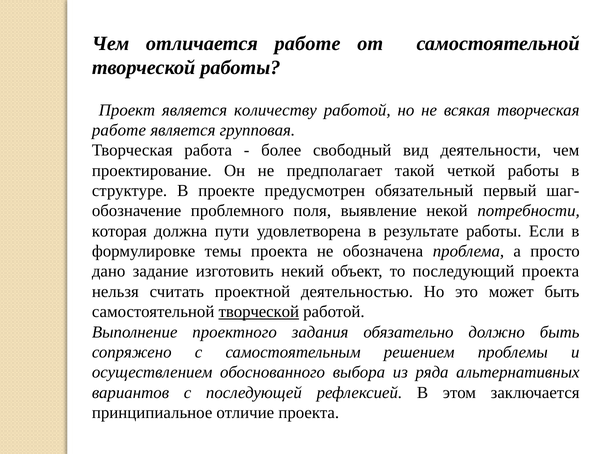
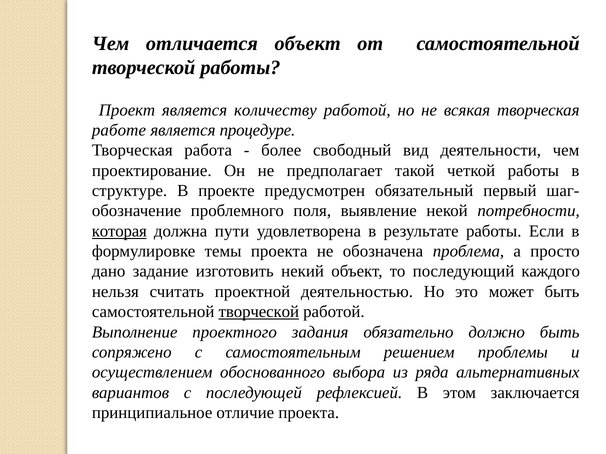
отличается работе: работе -> объект (308, 44)
групповая: групповая -> процедуре (257, 130)
которая underline: none -> present (119, 231)
последующий проекта: проекта -> каждого (551, 272)
